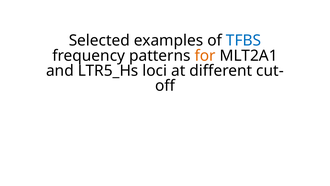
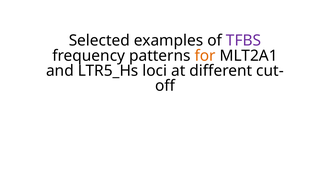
TFBS colour: blue -> purple (244, 41)
